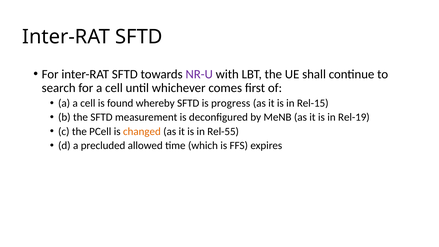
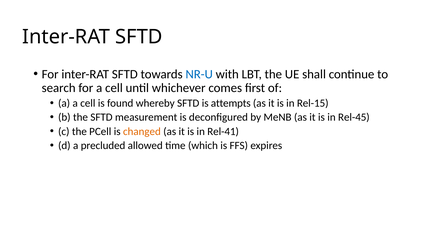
NR-U colour: purple -> blue (199, 74)
progress: progress -> attempts (231, 103)
Rel-19: Rel-19 -> Rel-45 (354, 117)
Rel-55: Rel-55 -> Rel-41 (223, 131)
